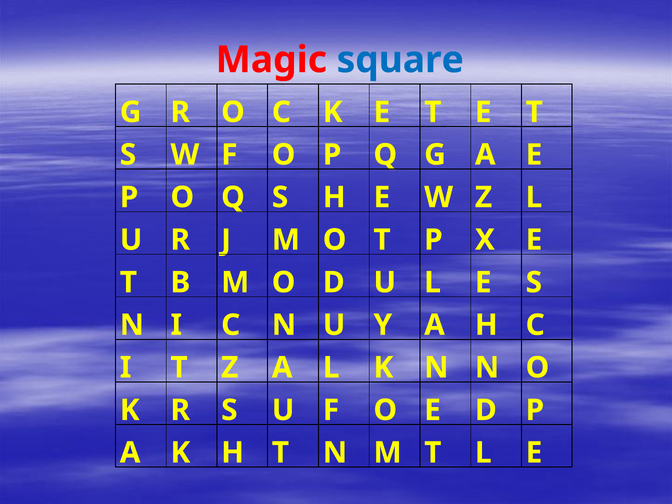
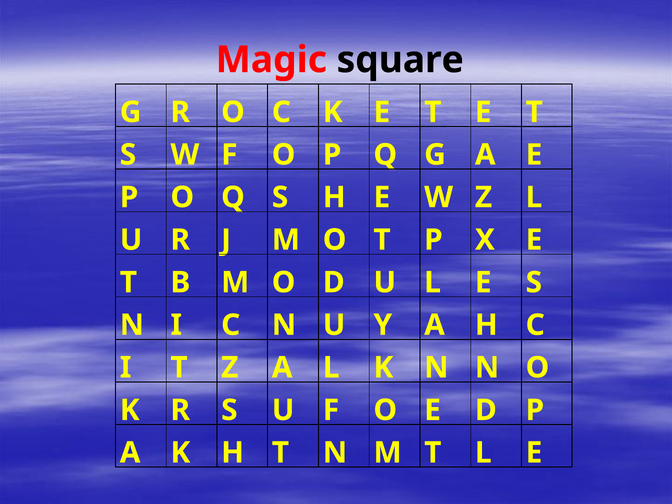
square colour: blue -> black (400, 60)
